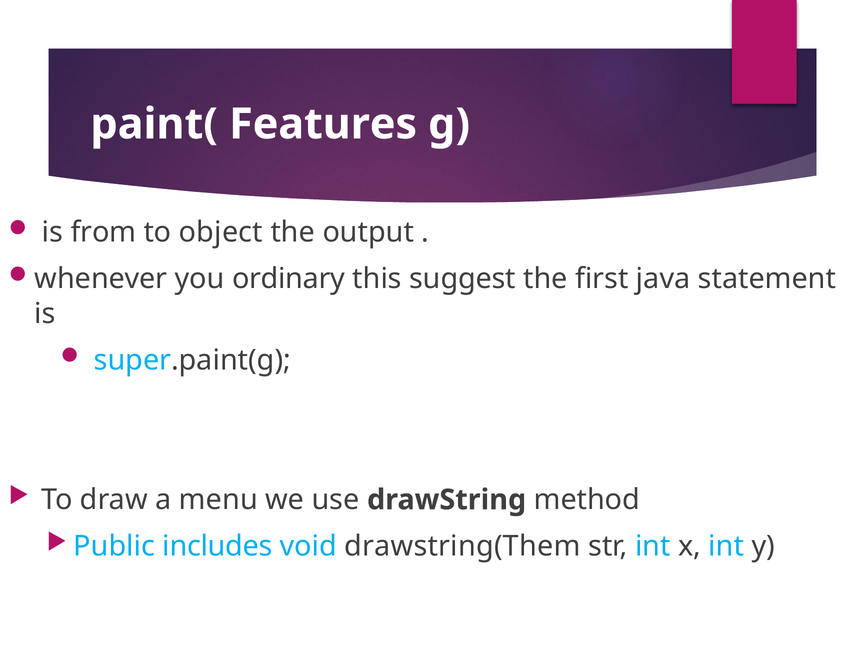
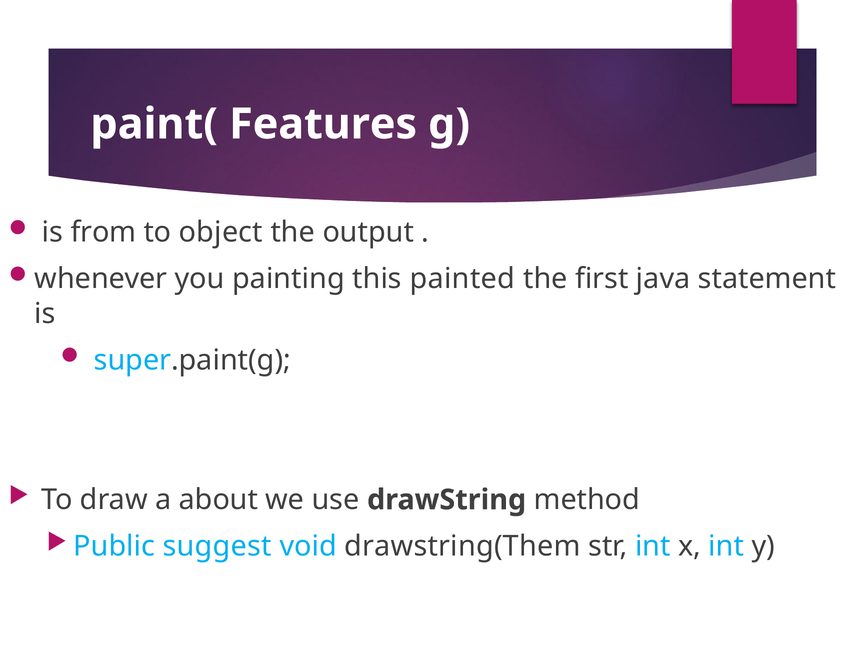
ordinary: ordinary -> painting (288, 279)
suggest: suggest -> painted (462, 279)
menu: menu -> about (218, 500)
includes: includes -> suggest (217, 546)
